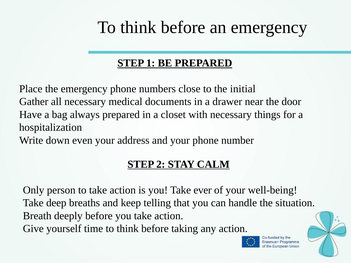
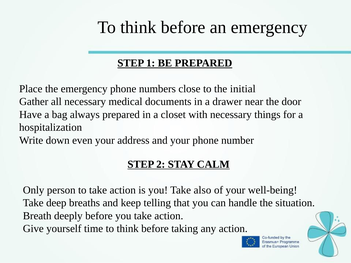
ever: ever -> also (202, 190)
